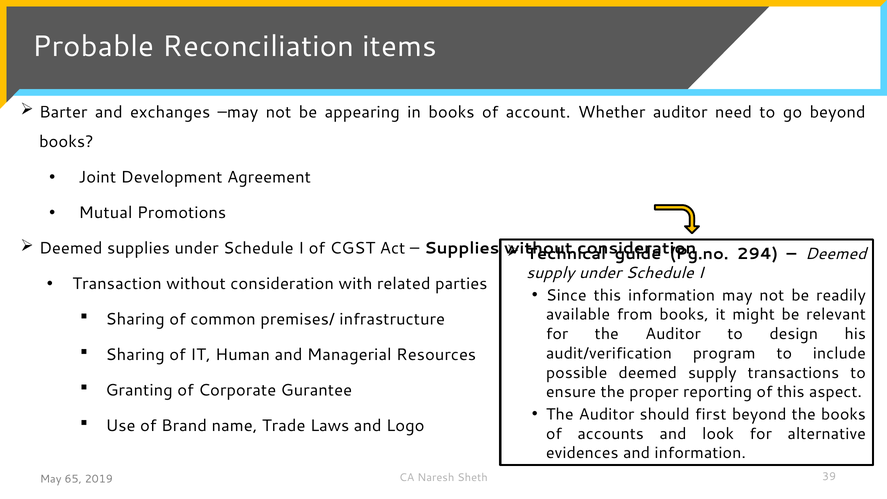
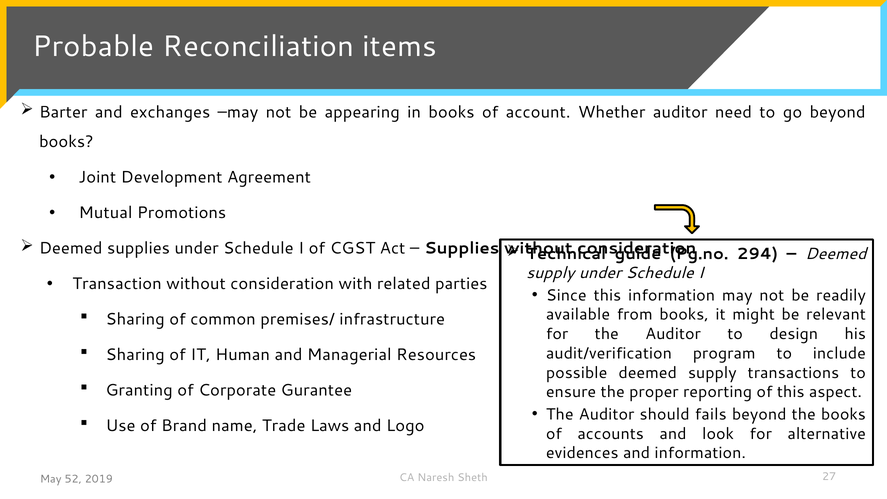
first: first -> fails (711, 414)
39: 39 -> 27 (829, 476)
65: 65 -> 52 (73, 479)
